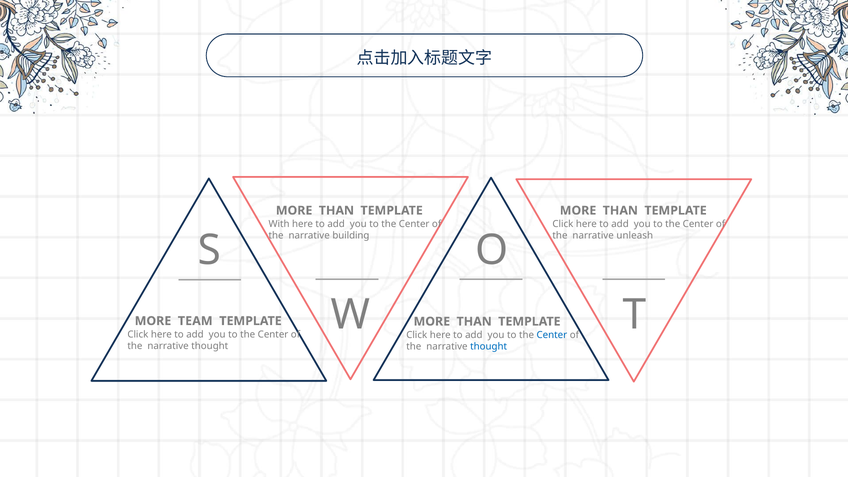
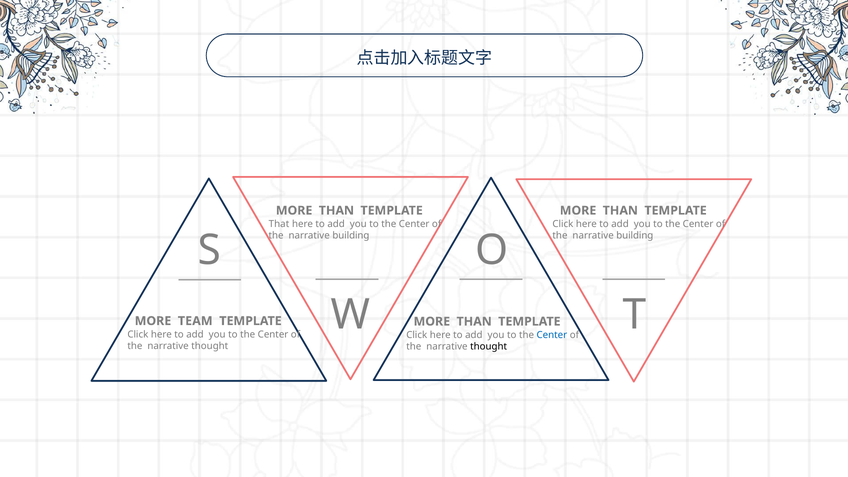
With: With -> That (279, 224)
unleash: unleash -> building (635, 236)
thought colour: blue -> black (489, 347)
